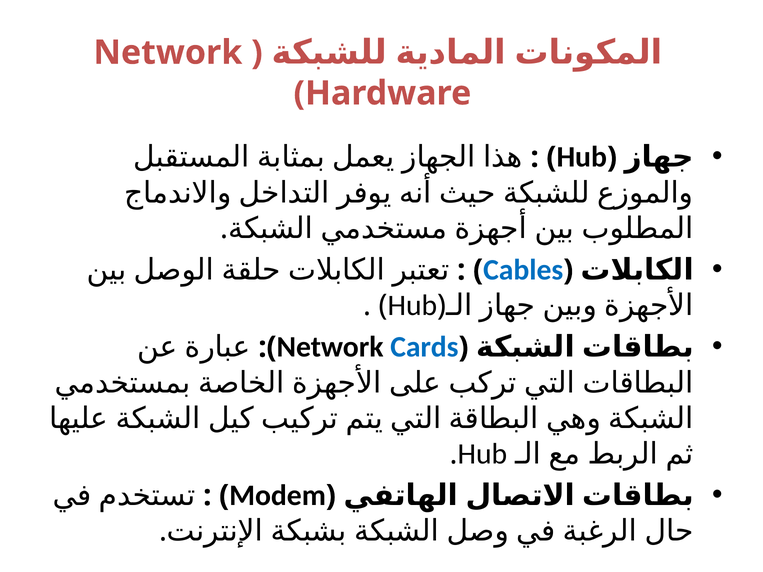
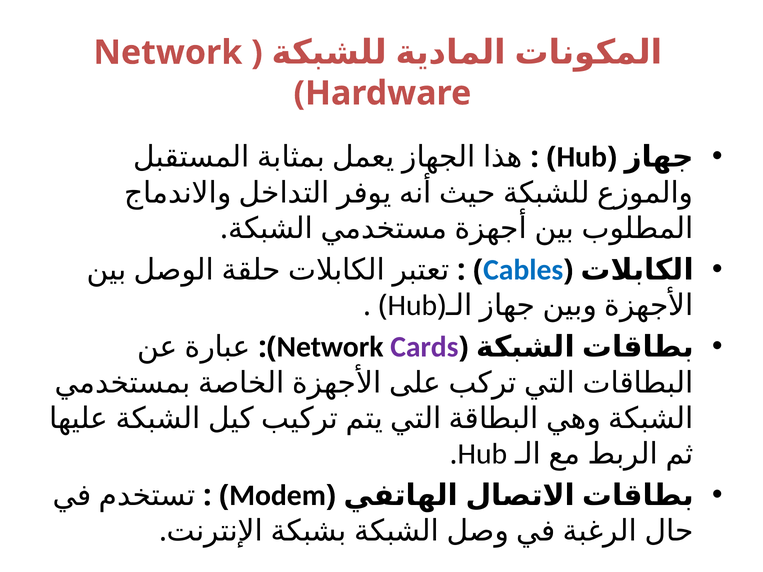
Cards colour: blue -> purple (424, 347)
